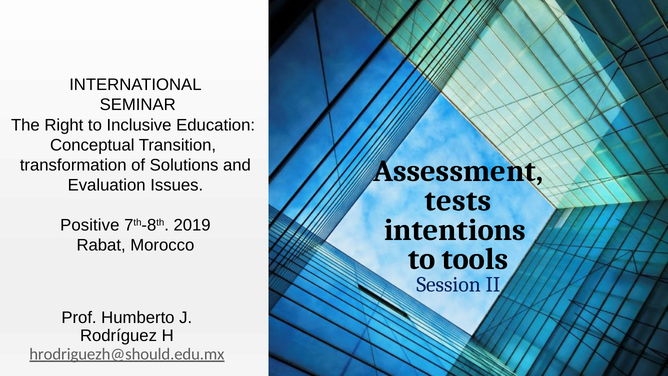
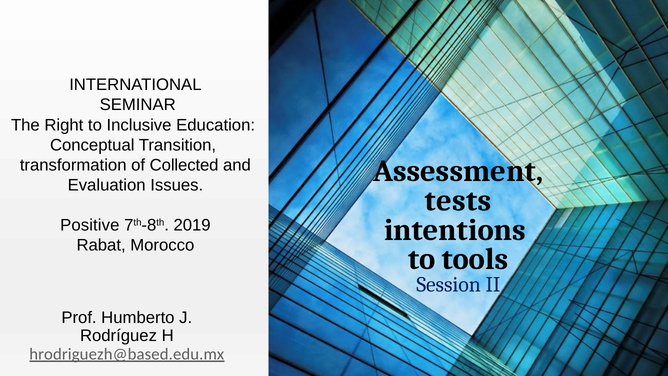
Solutions: Solutions -> Collected (184, 165)
hrodriguezh@should.edu.mx: hrodriguezh@should.edu.mx -> hrodriguezh@based.edu.mx (127, 354)
